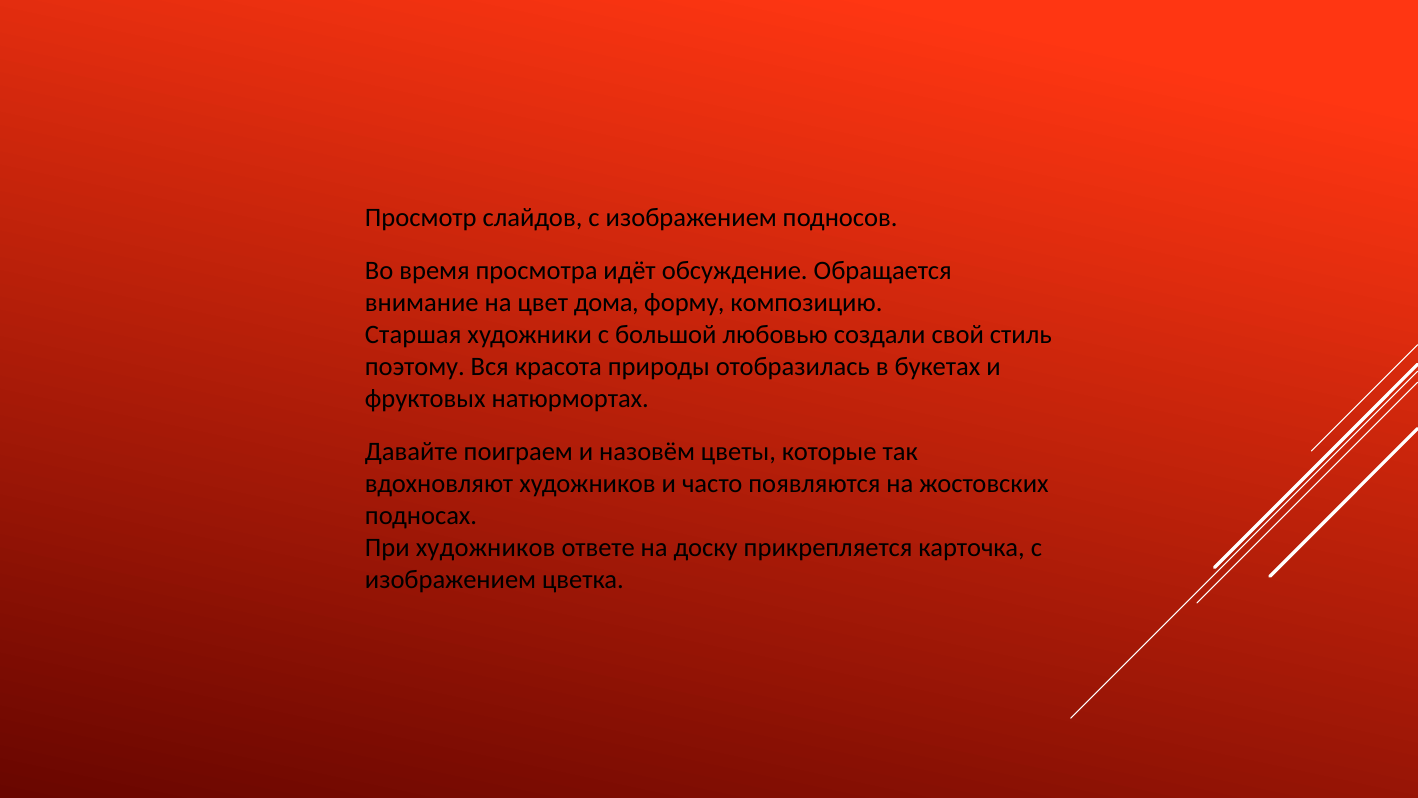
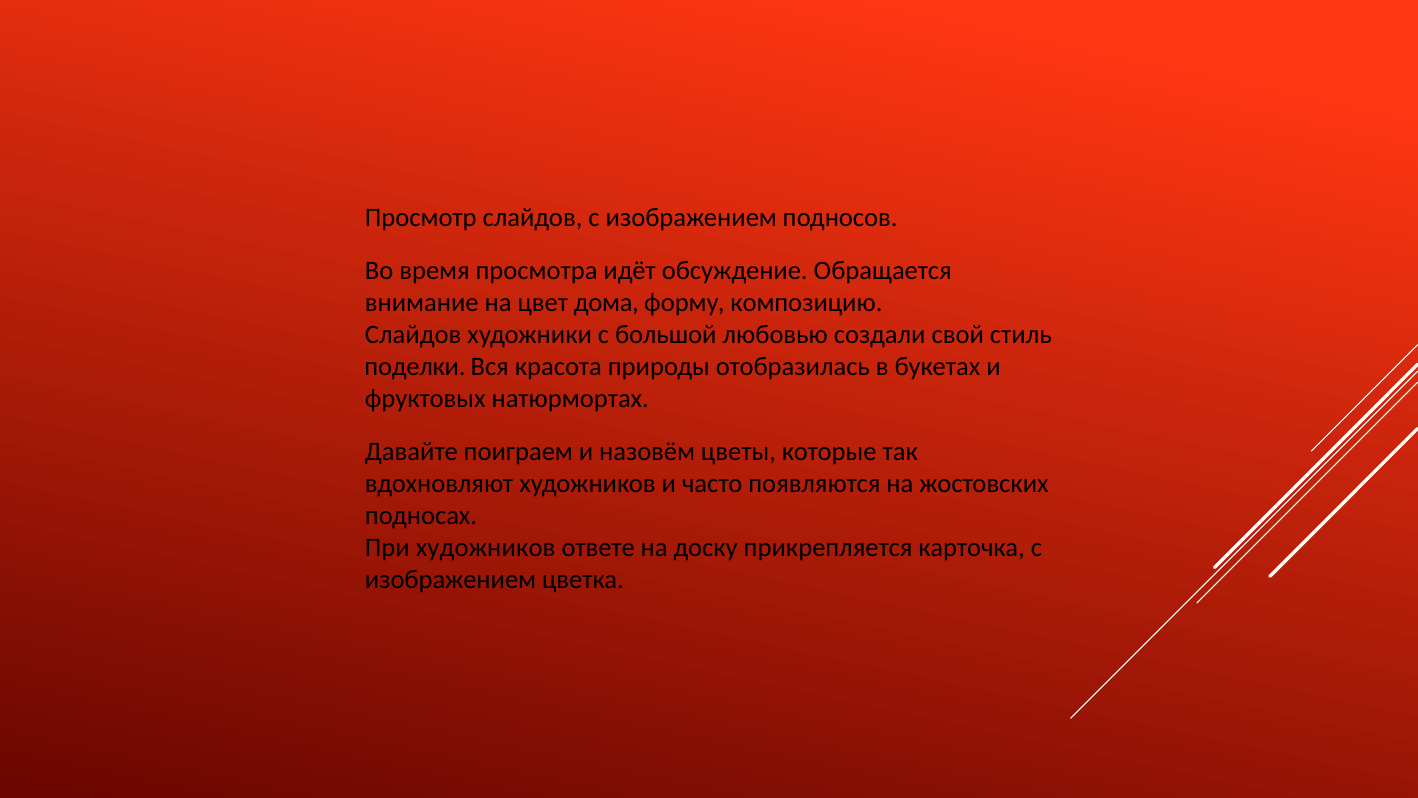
Старшая: Старшая -> Слайдов (413, 335)
поэтому: поэтому -> поделки (415, 367)
